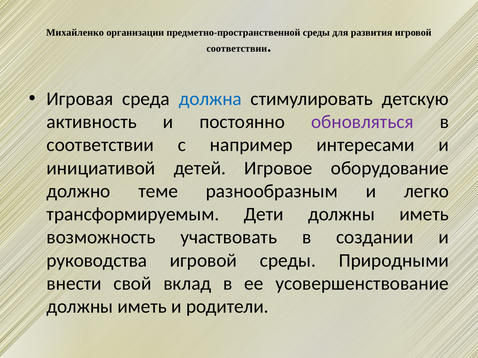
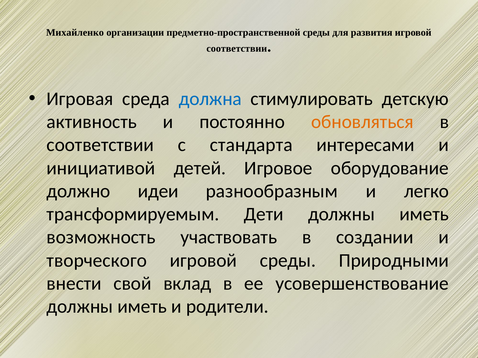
обновляться colour: purple -> orange (362, 122)
например: например -> стандарта (251, 145)
теме: теме -> идеи (158, 191)
руководства: руководства -> творческого (97, 261)
